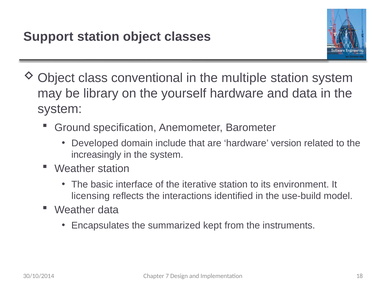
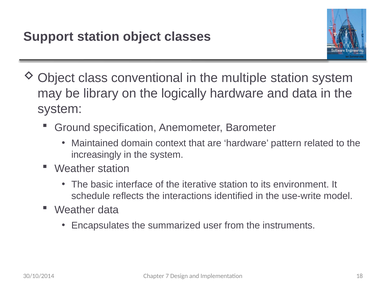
yourself: yourself -> logically (184, 94)
Developed: Developed -> Maintained (95, 143)
include: include -> context (171, 143)
version: version -> pattern (286, 143)
licensing: licensing -> schedule (91, 196)
use-build: use-build -> use-write (301, 196)
kept: kept -> user (213, 226)
